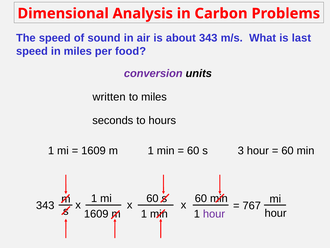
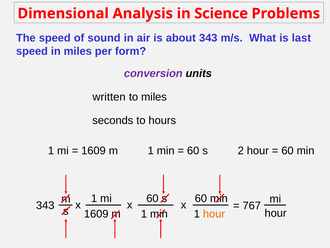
Carbon: Carbon -> Science (221, 13)
food: food -> form (131, 51)
3: 3 -> 2 (241, 150)
hour colour: purple -> orange (214, 214)
